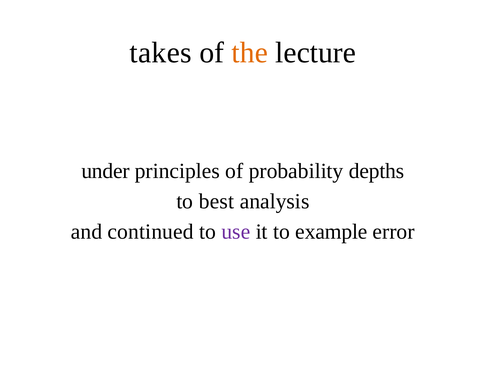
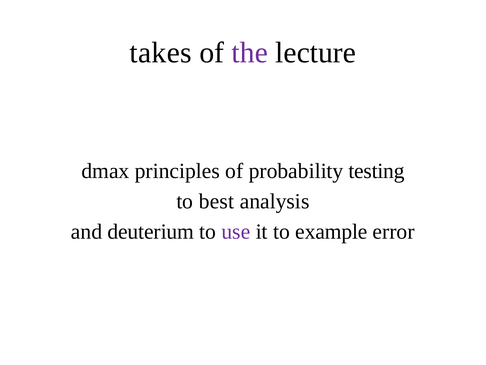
the colour: orange -> purple (250, 53)
under: under -> dmax (105, 171)
depths: depths -> testing (377, 171)
continued: continued -> deuterium (151, 231)
